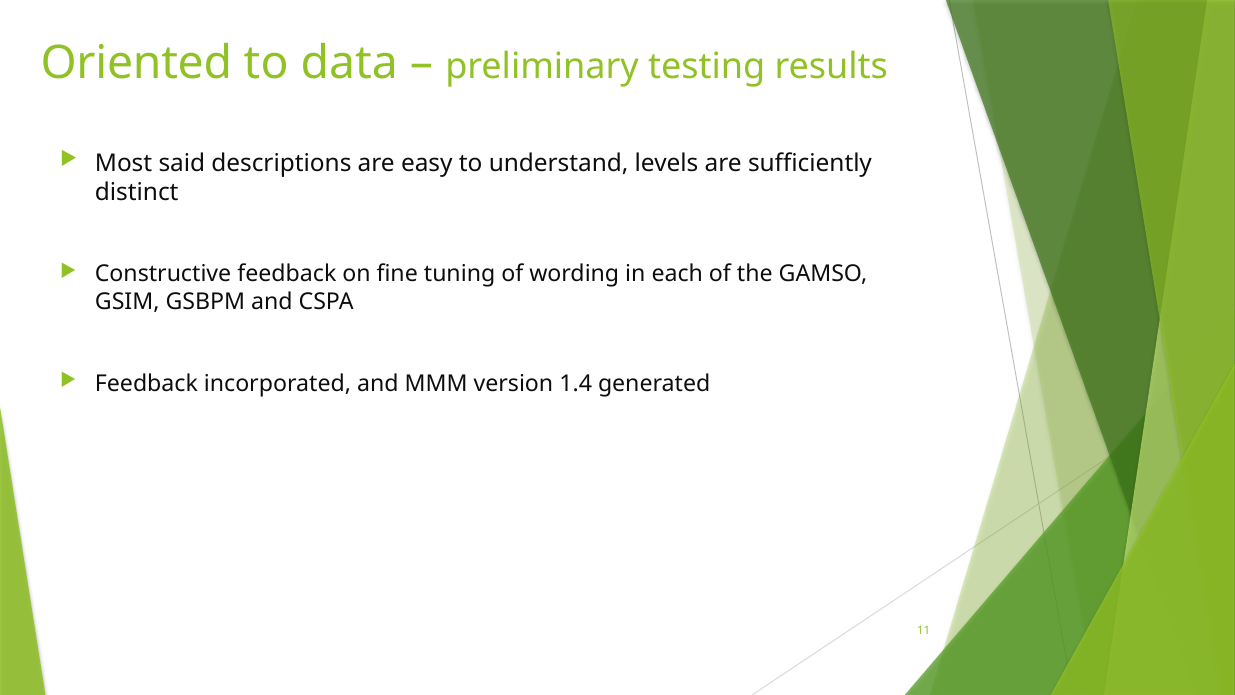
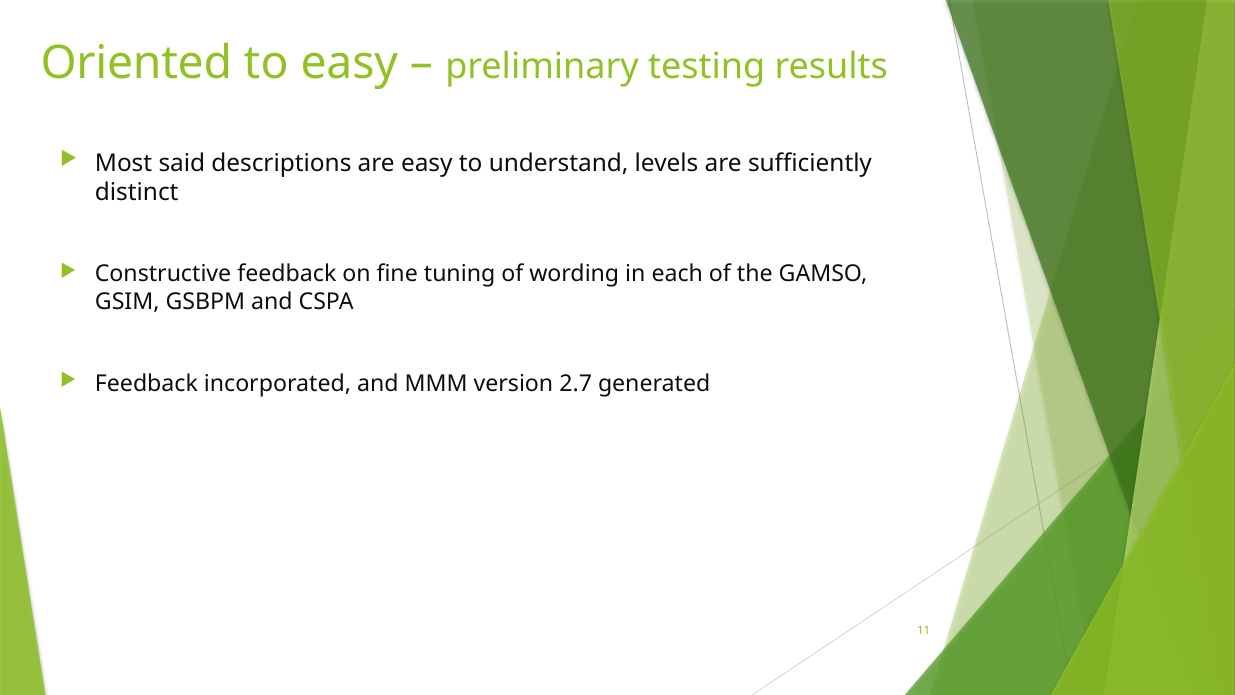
to data: data -> easy (349, 63)
1.4: 1.4 -> 2.7 (576, 383)
